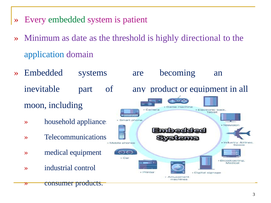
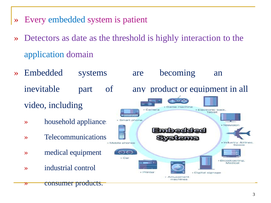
embedded colour: green -> blue (67, 20)
Minimum: Minimum -> Detectors (42, 38)
directional: directional -> interaction (201, 38)
moon: moon -> video (35, 105)
